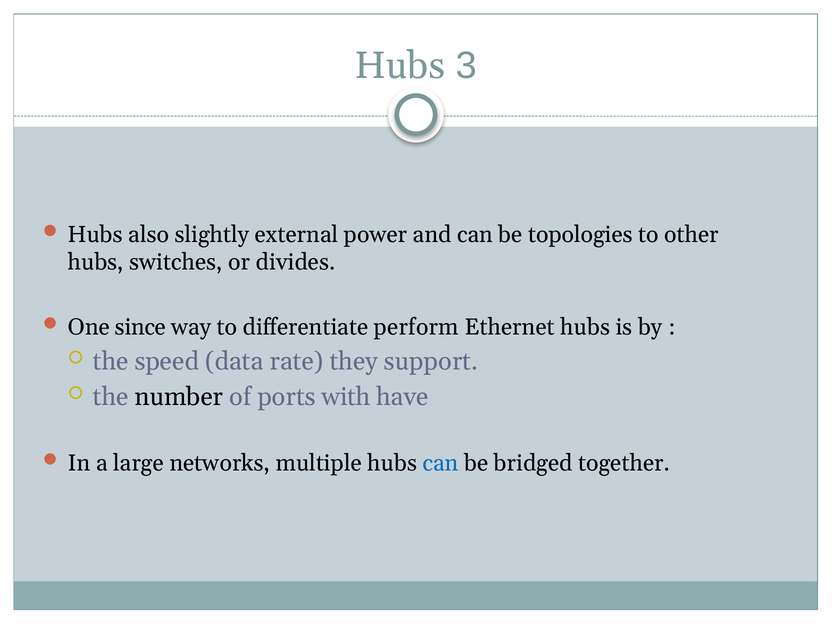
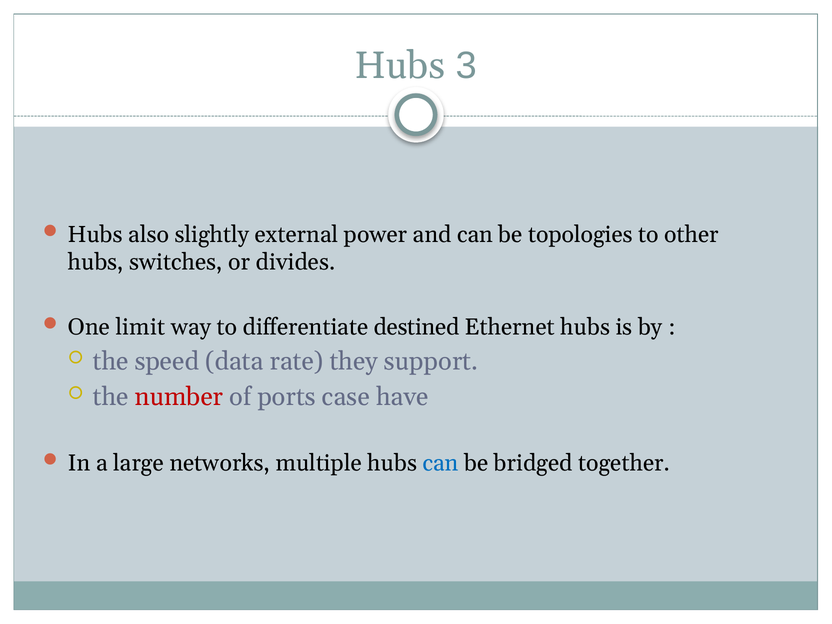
since: since -> limit (140, 327)
perform: perform -> destined (417, 327)
number colour: black -> red (179, 397)
with: with -> case (346, 397)
